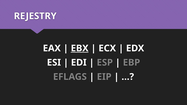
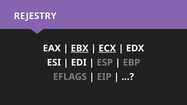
ECX underline: none -> present (107, 48)
